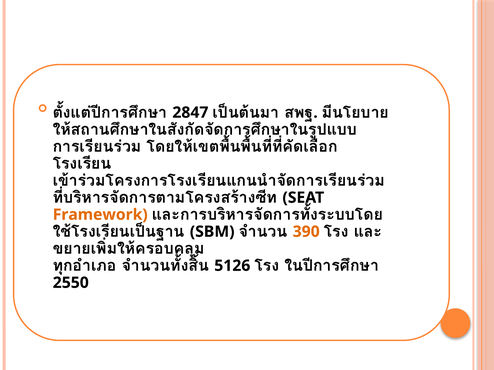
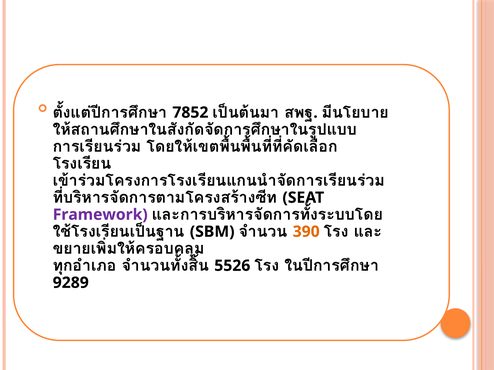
2847: 2847 -> 7852 (190, 113)
Framework colour: orange -> purple (100, 215)
5126: 5126 -> 5526 (232, 266)
2550: 2550 -> 9289 (71, 283)
